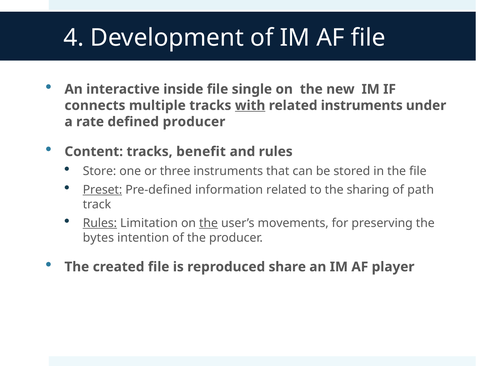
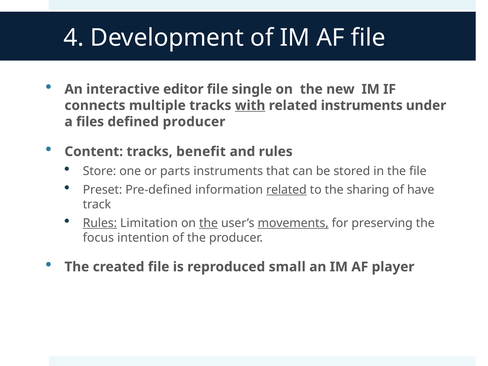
inside: inside -> editor (183, 89)
rate: rate -> files (90, 122)
three: three -> parts (175, 171)
Preset underline: present -> none (102, 190)
related underline: none -> present (286, 190)
path: path -> have (421, 190)
movements underline: none -> present (293, 223)
bytes: bytes -> focus (98, 238)
share: share -> small (287, 267)
